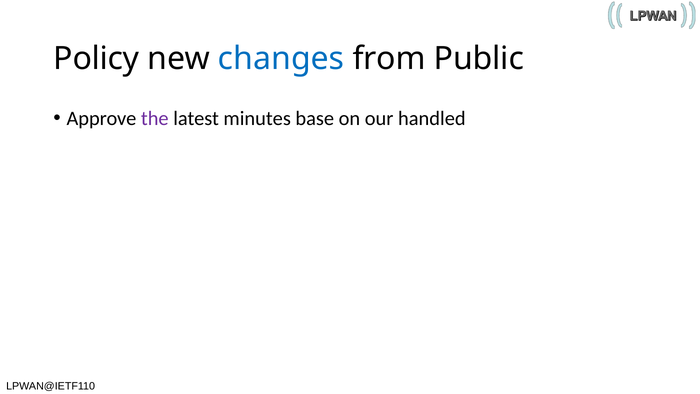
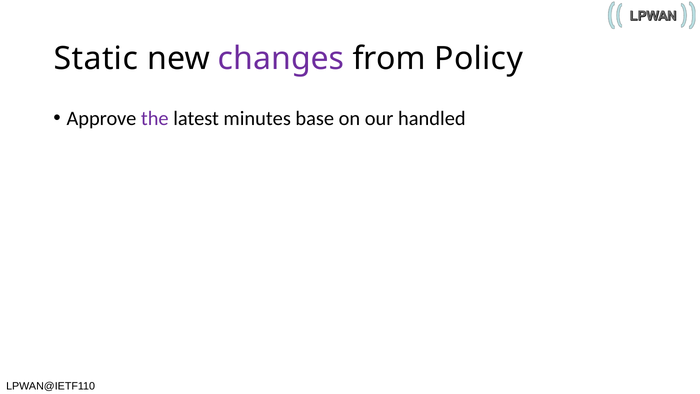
Policy: Policy -> Static (96, 59)
changes colour: blue -> purple (281, 59)
Public: Public -> Policy (479, 59)
